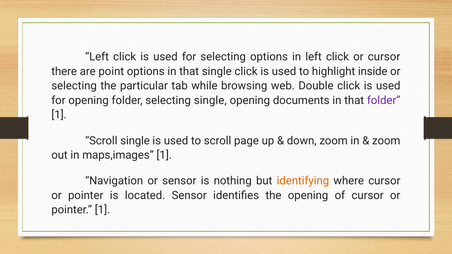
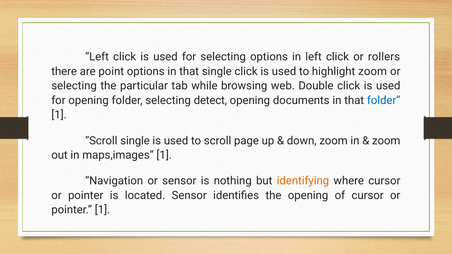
or cursor: cursor -> rollers (384, 57)
highlight inside: inside -> zoom (373, 71)
selecting single: single -> detect (210, 100)
folder colour: purple -> blue (384, 100)
